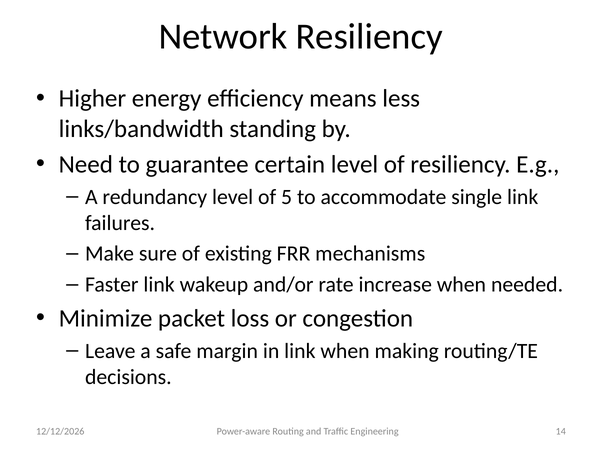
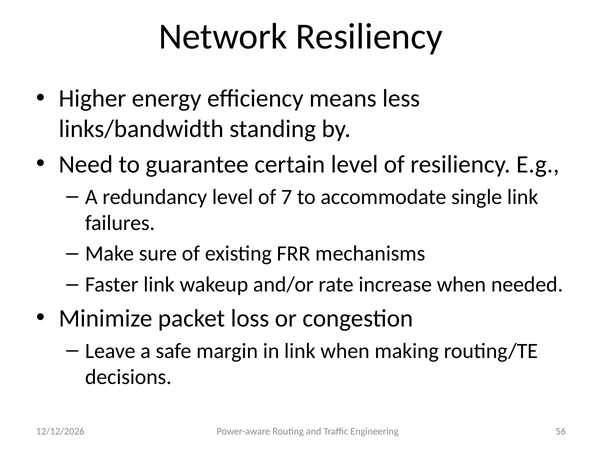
5: 5 -> 7 (287, 197)
14: 14 -> 56 (561, 431)
